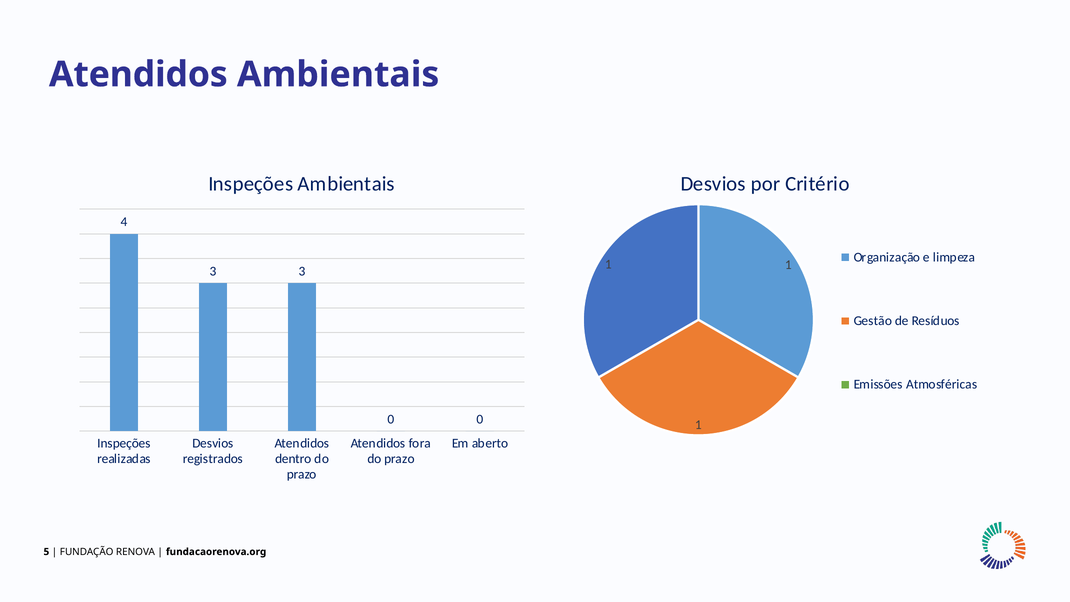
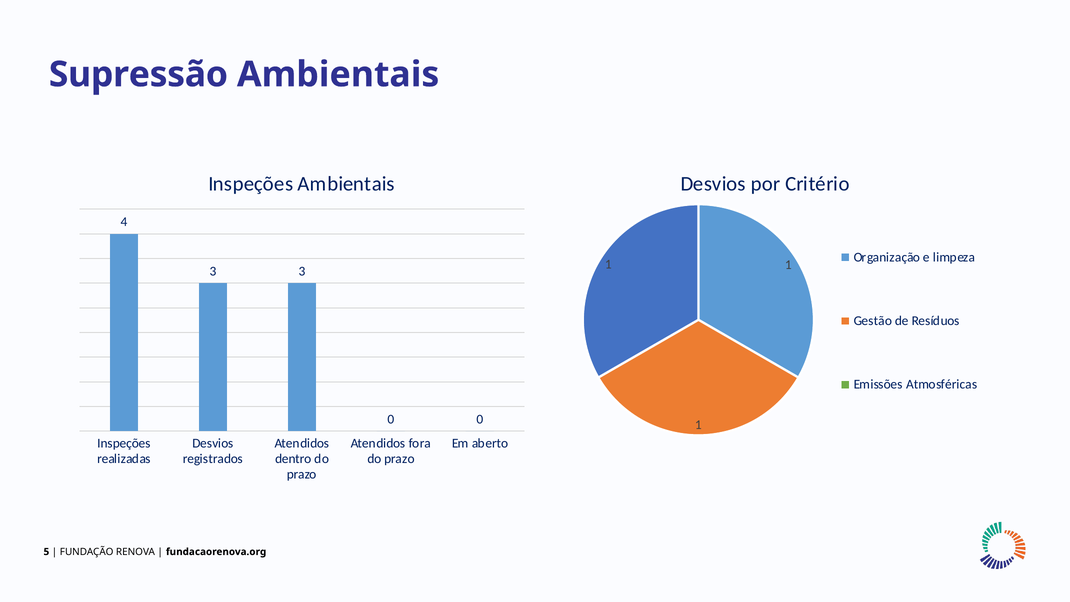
Atendidos: Atendidos -> Supressão (138, 75)
